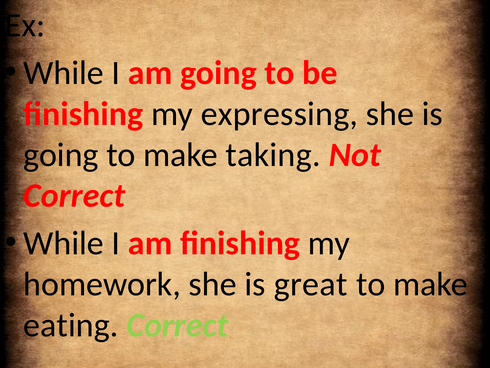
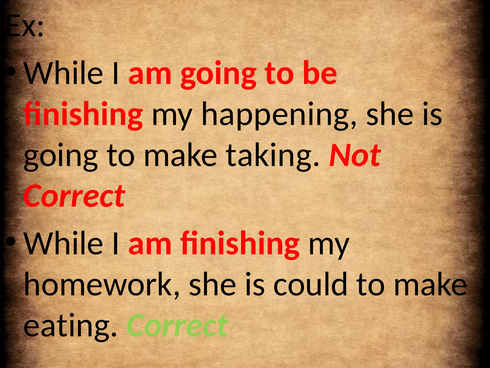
expressing: expressing -> happening (279, 114)
great: great -> could (311, 284)
